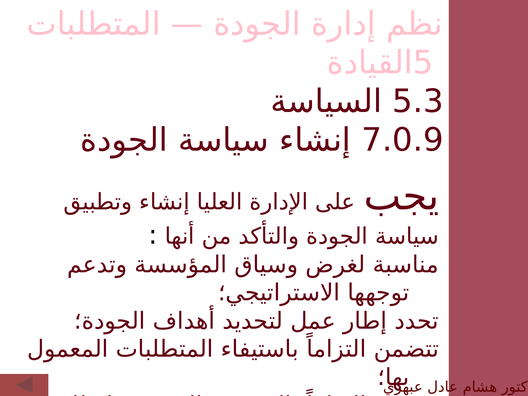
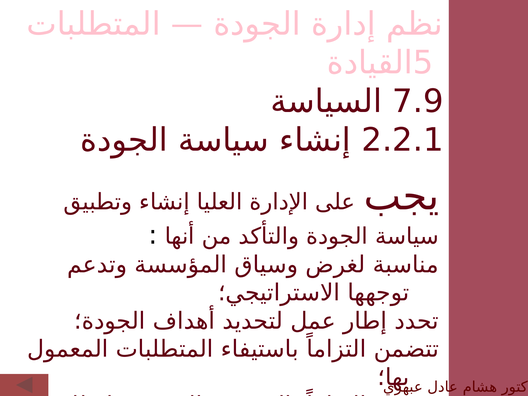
5.3: 5.3 -> 7.9 (418, 102)
7.0.9: 7.0.9 -> 2.2.1 (403, 140)
